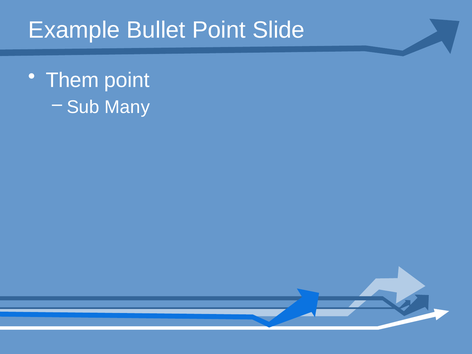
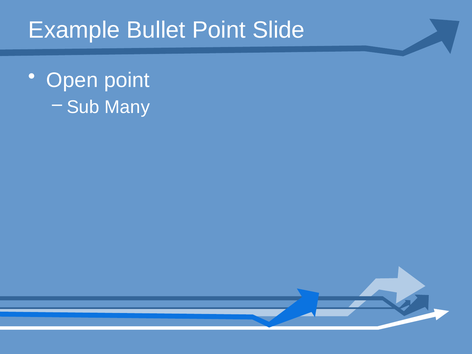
Them: Them -> Open (72, 80)
